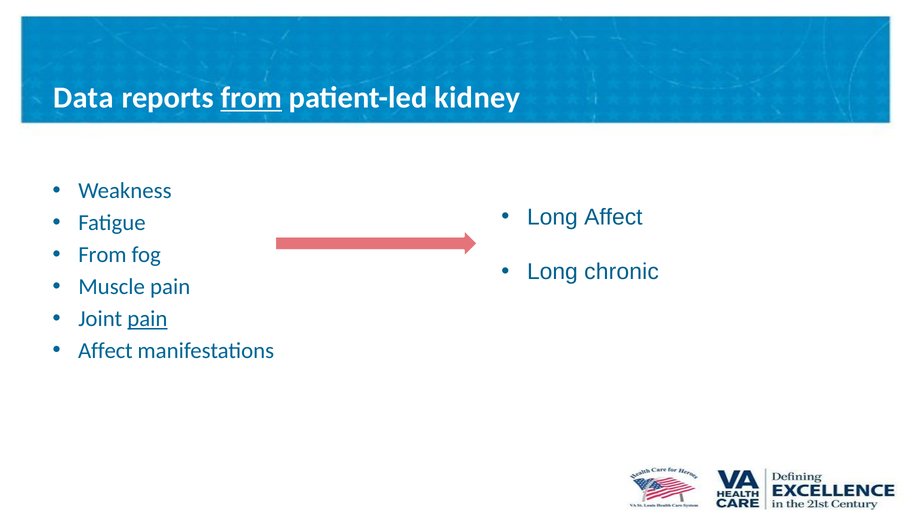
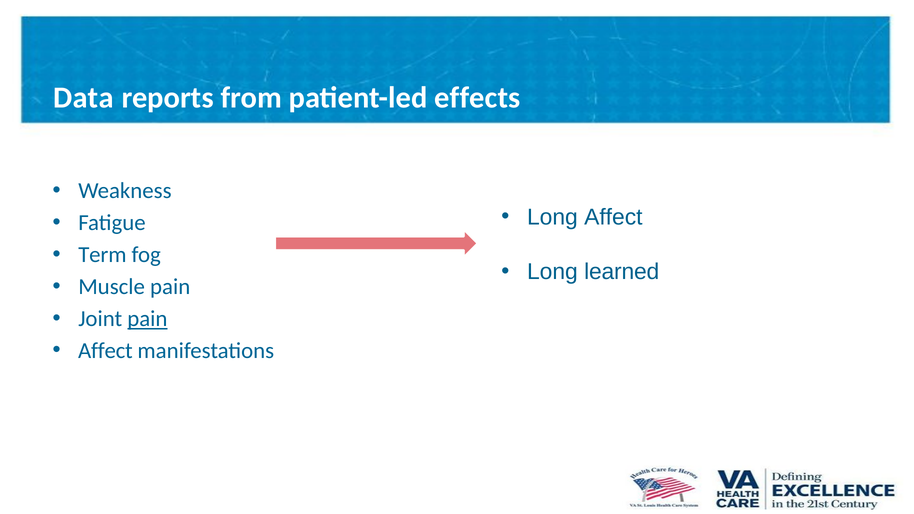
from underline: present -> none (251, 98)
kidney: kidney -> effects (477, 98)
From: From -> Term (102, 255)
chronic: chronic -> learned (622, 272)
